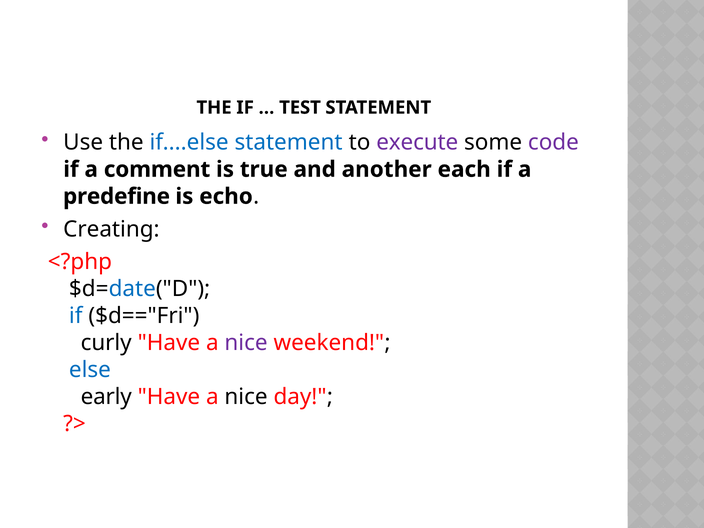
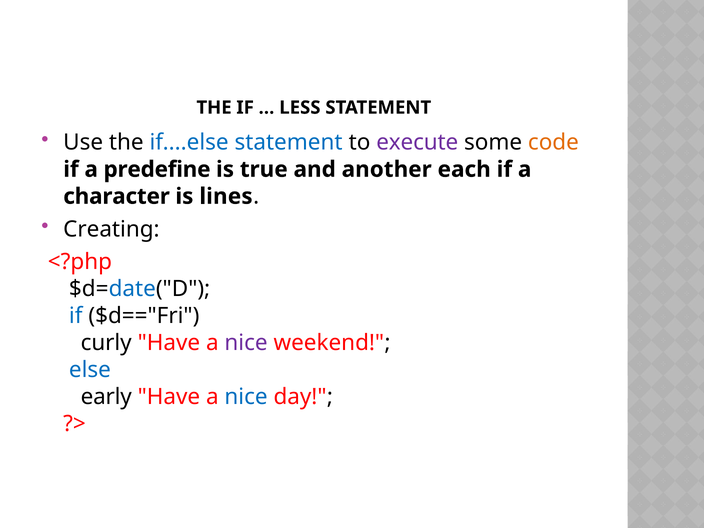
TEST: TEST -> LESS (300, 108)
code colour: purple -> orange (553, 142)
comment: comment -> predefine (157, 169)
predefine: predefine -> character (117, 196)
echo: echo -> lines (226, 196)
nice colour: black -> blue (246, 397)
